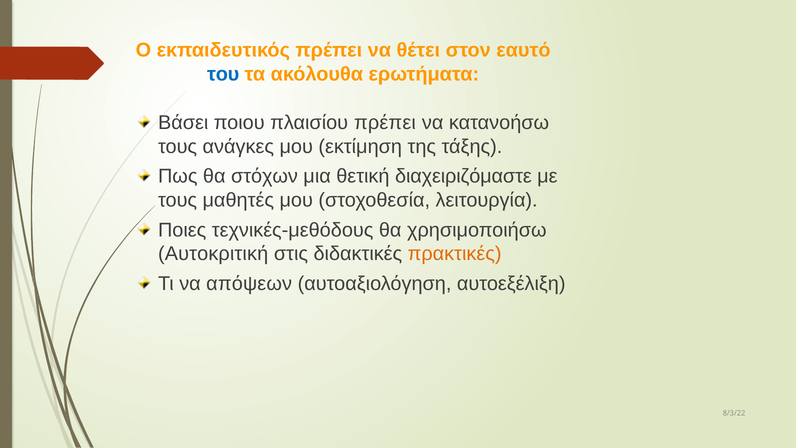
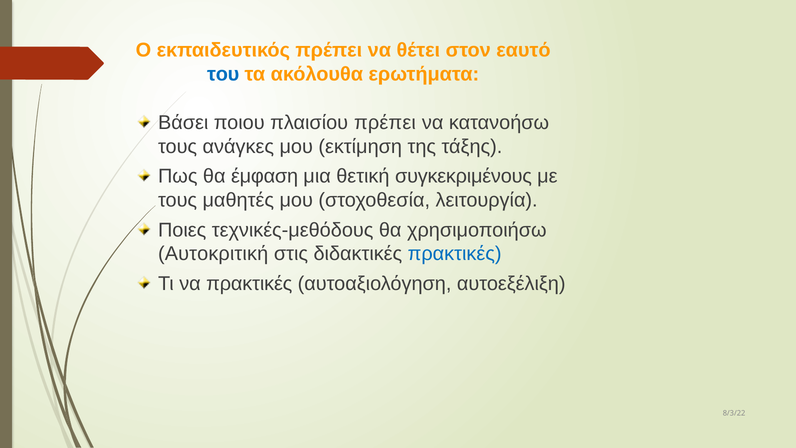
στόχων: στόχων -> έμφαση (265, 176)
διαχειριζόμαστε: διαχειριζόμαστε -> συγκεκριμένους (463, 176)
πρακτικές colour: orange -> blue (455, 254)
να απόψεων: απόψεων -> πρακτικές (249, 283)
